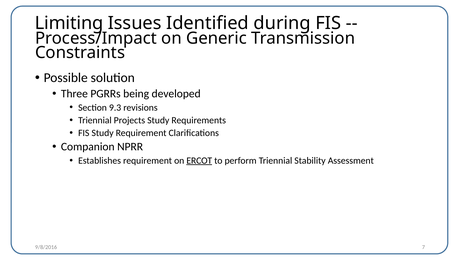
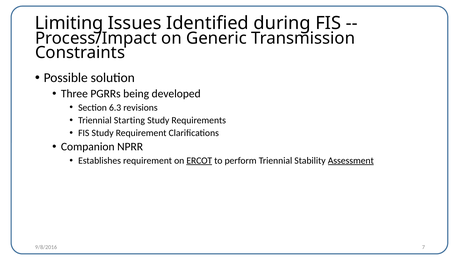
9.3: 9.3 -> 6.3 (115, 107)
Projects: Projects -> Starting (129, 120)
Assessment underline: none -> present (351, 160)
